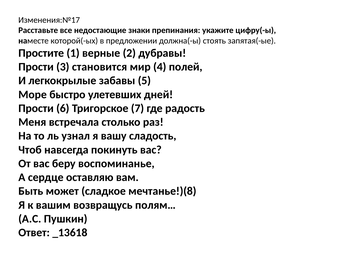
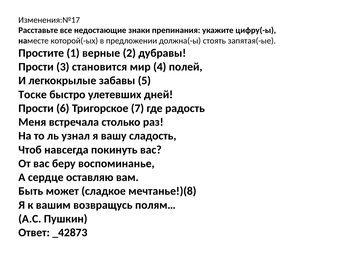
Море: Море -> Тоске (33, 95)
_13618: _13618 -> _42873 (70, 233)
